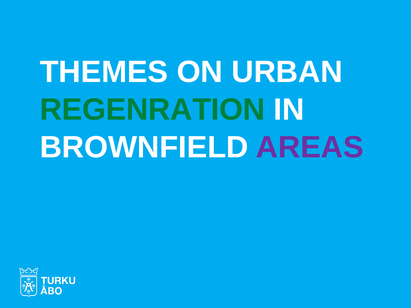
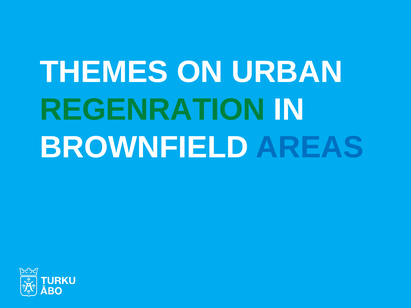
AREAS colour: purple -> blue (310, 147)
